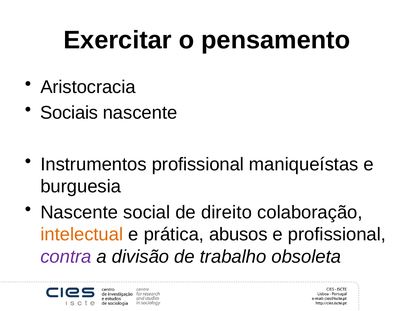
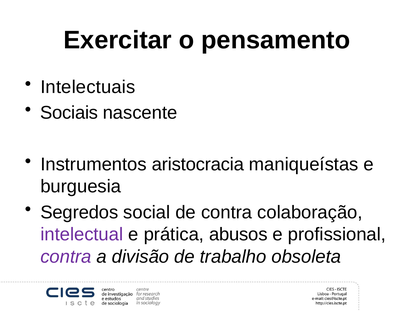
Aristocracia: Aristocracia -> Intelectuais (88, 87)
Instrumentos profissional: profissional -> aristocracia (198, 164)
Nascente: Nascente -> Segredos (79, 212)
de direito: direito -> contra (227, 212)
intelectual colour: orange -> purple (82, 234)
